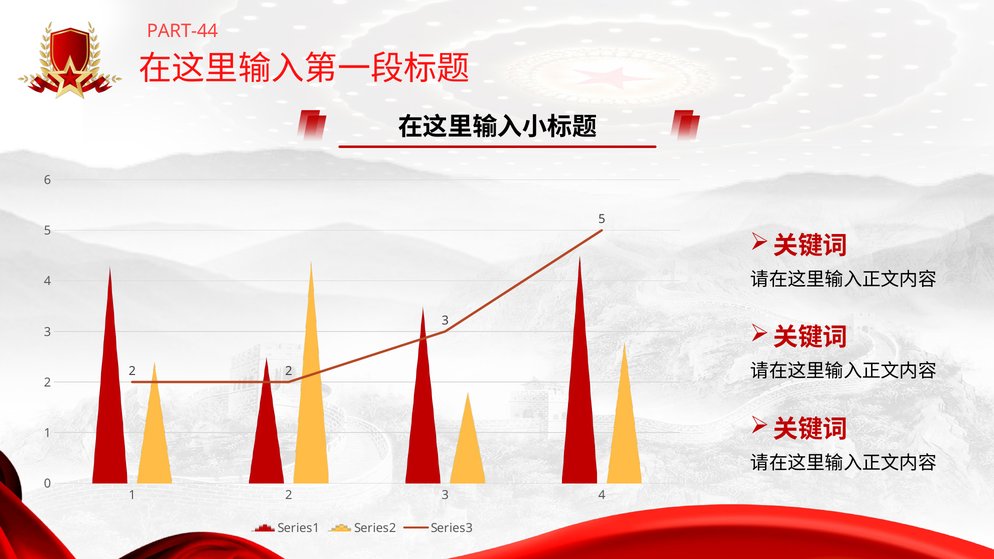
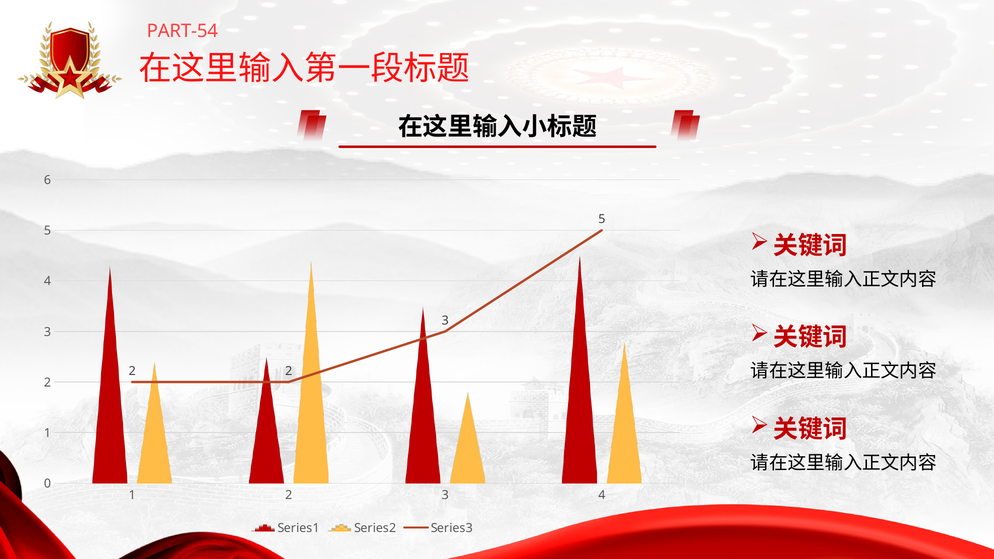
PART-44: PART-44 -> PART-54 (182, 31)
